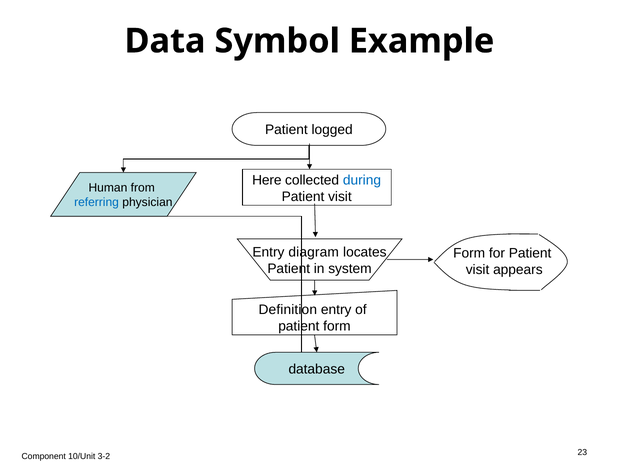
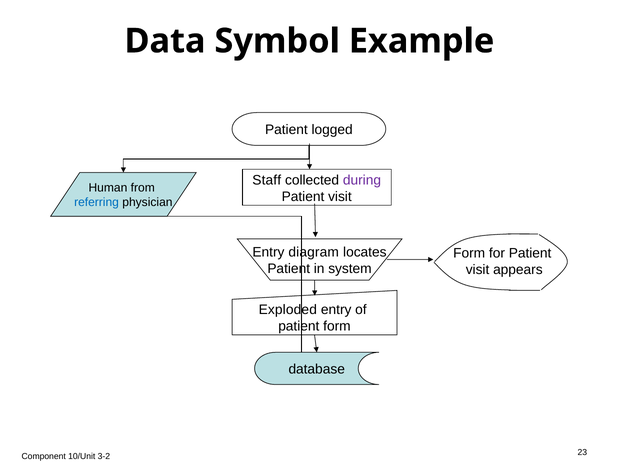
Here: Here -> Staff (267, 180)
during colour: blue -> purple (362, 180)
Definition: Definition -> Exploded (288, 310)
